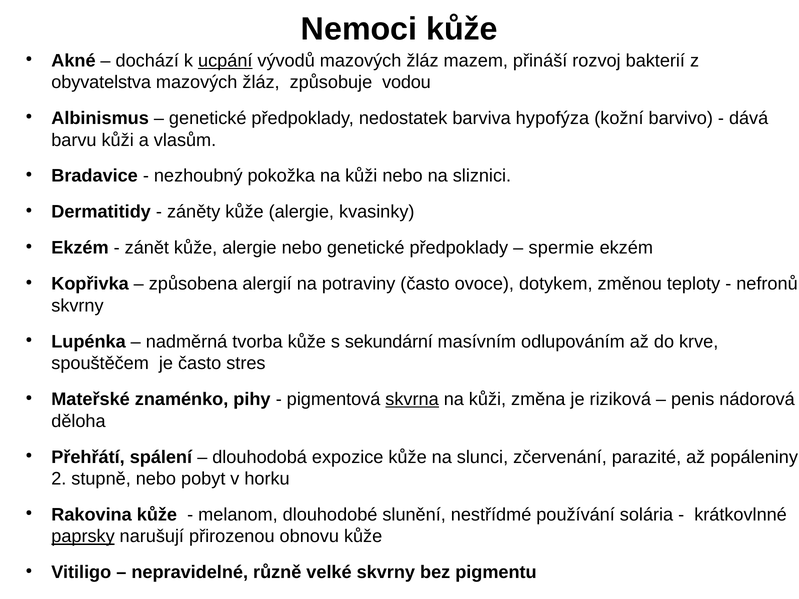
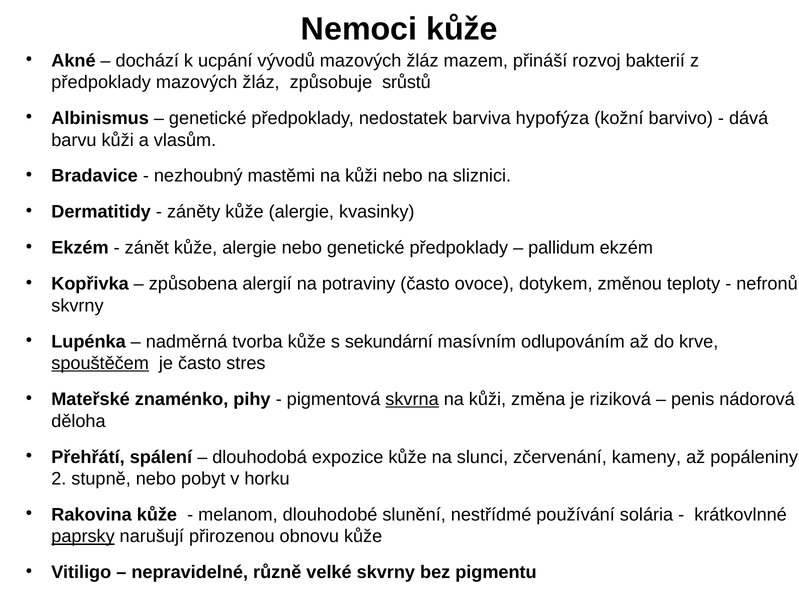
ucpání underline: present -> none (225, 61)
obyvatelstva: obyvatelstva -> předpoklady (101, 82)
vodou: vodou -> srůstů (406, 82)
pokožka: pokožka -> mastěmi (281, 176)
spermie: spermie -> pallidum (561, 248)
spouštěčem underline: none -> present (100, 363)
parazité: parazité -> kameny (646, 457)
